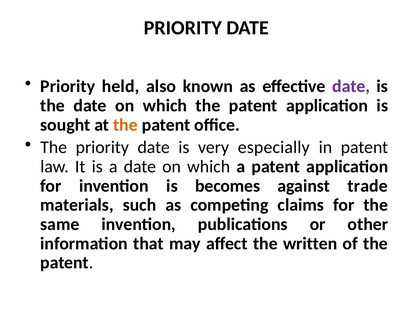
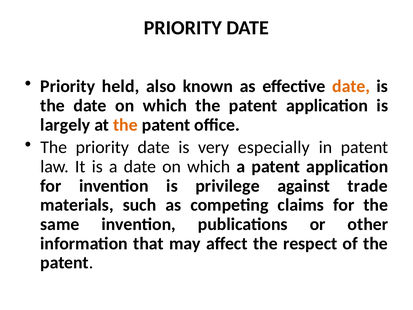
date colour: purple -> orange (351, 86)
sought: sought -> largely (65, 125)
becomes: becomes -> privilege (228, 186)
written: written -> respect (310, 243)
